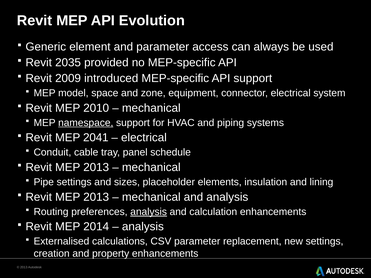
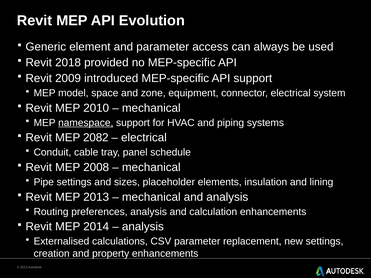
2035: 2035 -> 2018 (68, 63)
2041: 2041 -> 2082 (96, 138)
2013: 2013 -> 2008 (96, 167)
analysis underline: present -> none (149, 212)
